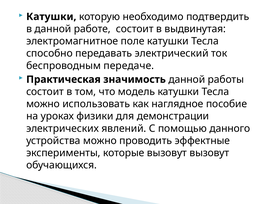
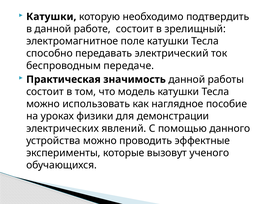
выдвинутая: выдвинутая -> зрелищный (195, 29)
вызовут вызовут: вызовут -> ученого (209, 152)
